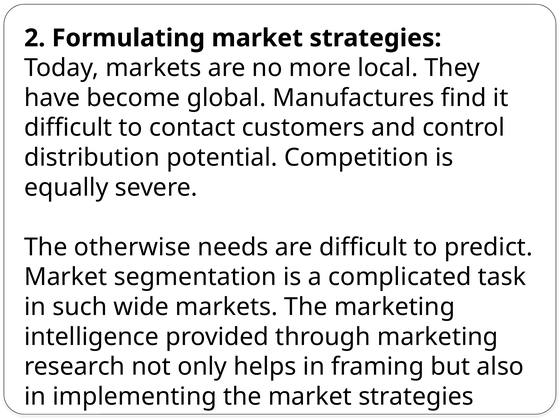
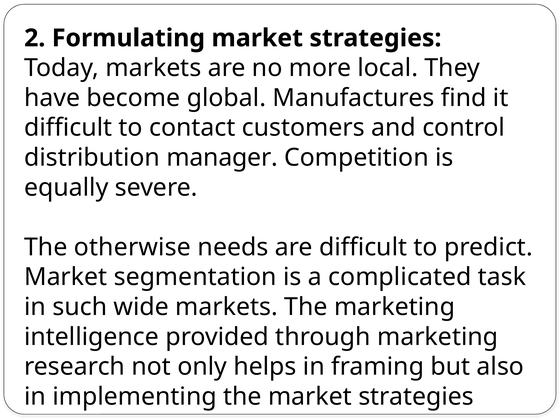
potential: potential -> manager (222, 158)
